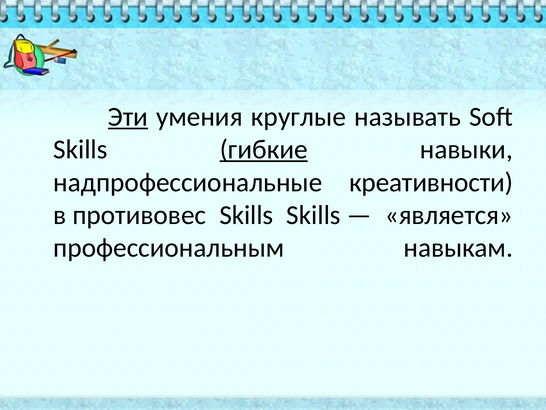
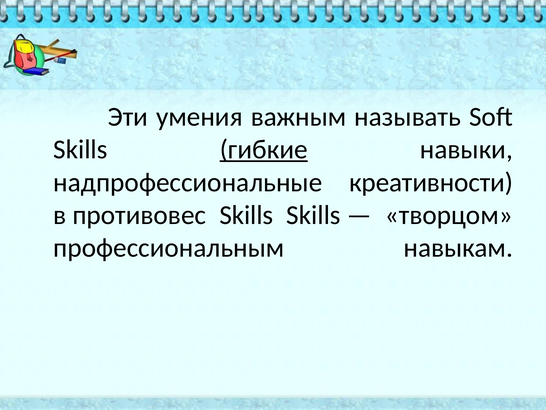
Эти underline: present -> none (128, 117)
круглые: круглые -> важным (299, 117)
является: является -> творцом (449, 215)
